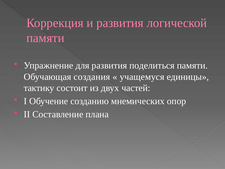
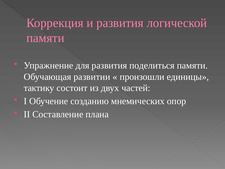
создания: создания -> развитии (92, 77)
учащемуся: учащемуся -> произошли (142, 77)
